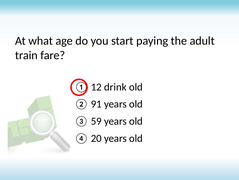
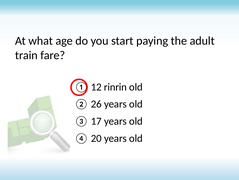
drink: drink -> rinrin (115, 87)
91: 91 -> 26 (96, 104)
59: 59 -> 17 (96, 121)
